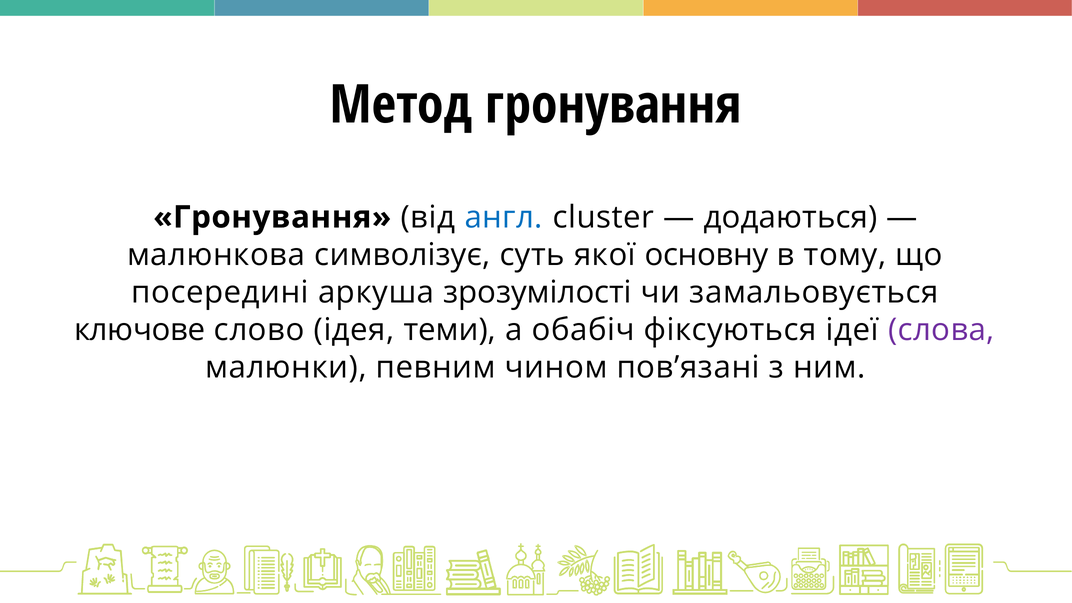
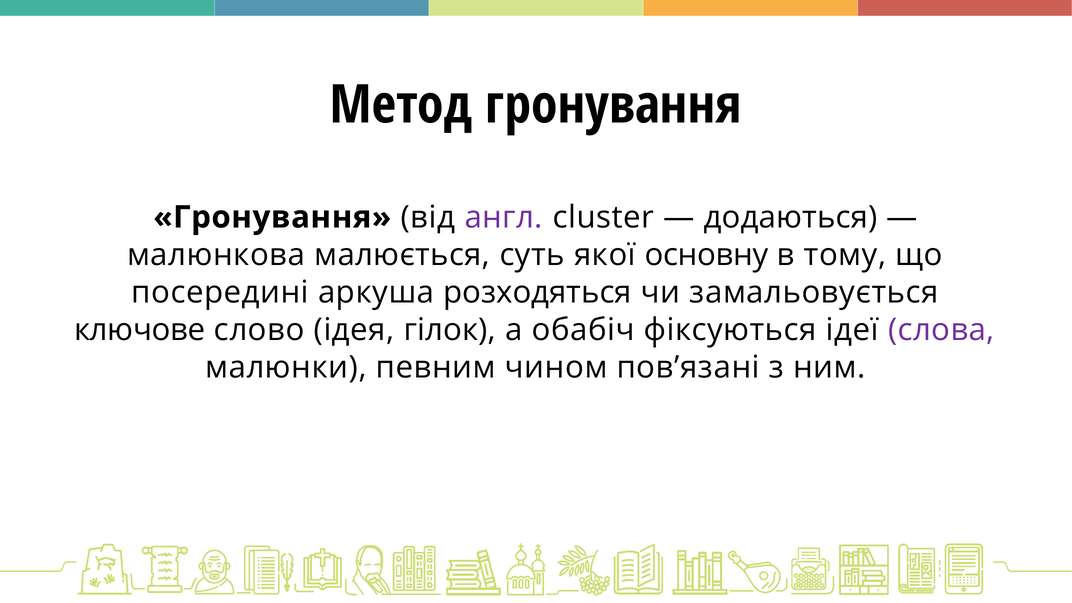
англ colour: blue -> purple (504, 217)
символізує: символізує -> малюється (402, 255)
зрозумілості: зрозумілості -> розходяться (538, 292)
теми: теми -> гілок (450, 330)
